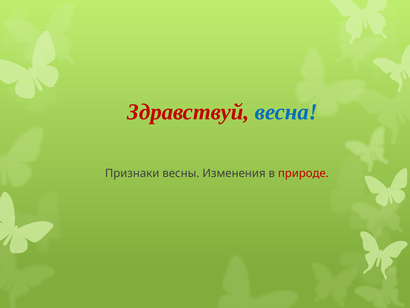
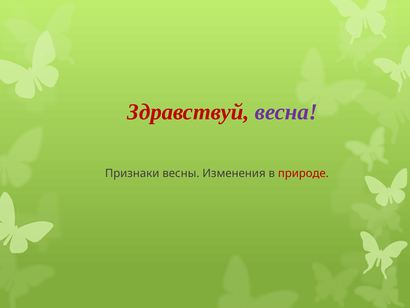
весна colour: blue -> purple (286, 112)
